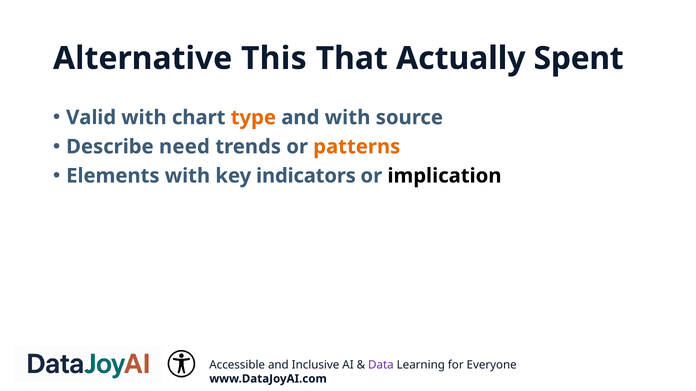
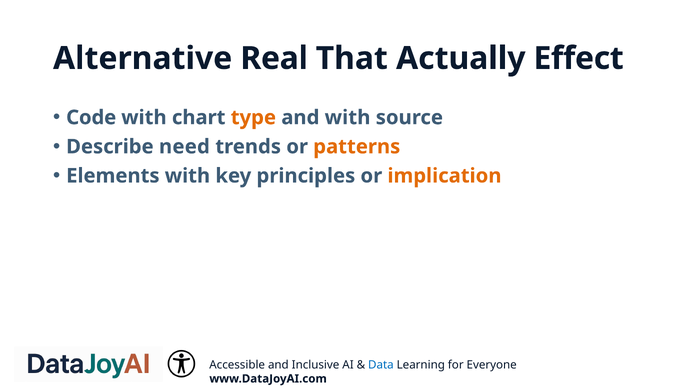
This: This -> Real (274, 58)
Spent: Spent -> Effect (579, 58)
Valid: Valid -> Code (91, 118)
indicators: indicators -> principles (306, 176)
implication colour: black -> orange (444, 176)
Data colour: purple -> blue (381, 365)
